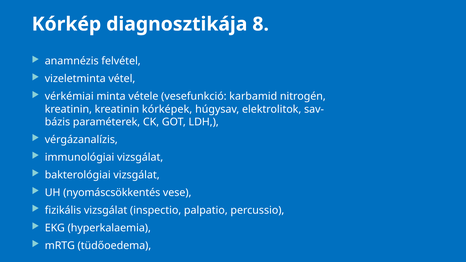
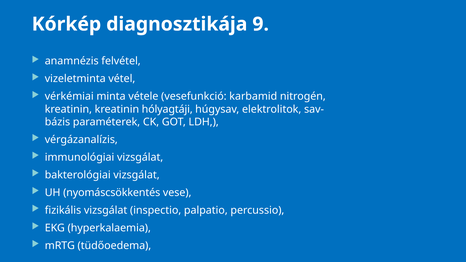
8: 8 -> 9 (261, 24)
kórképek: kórképek -> hólyagtáji (167, 109)
